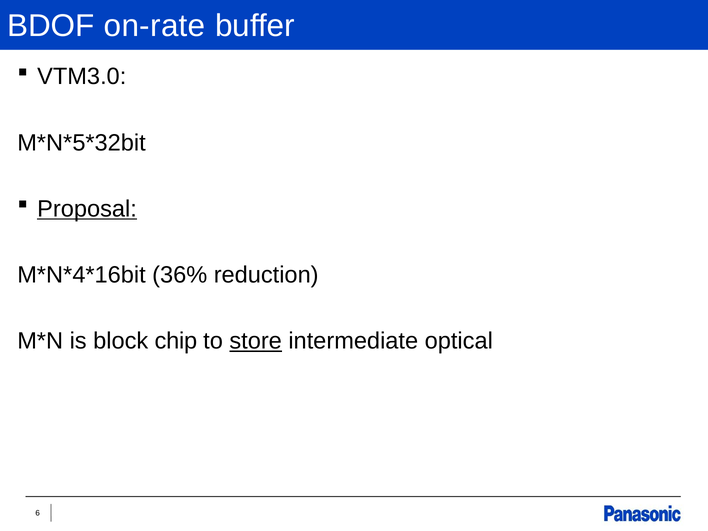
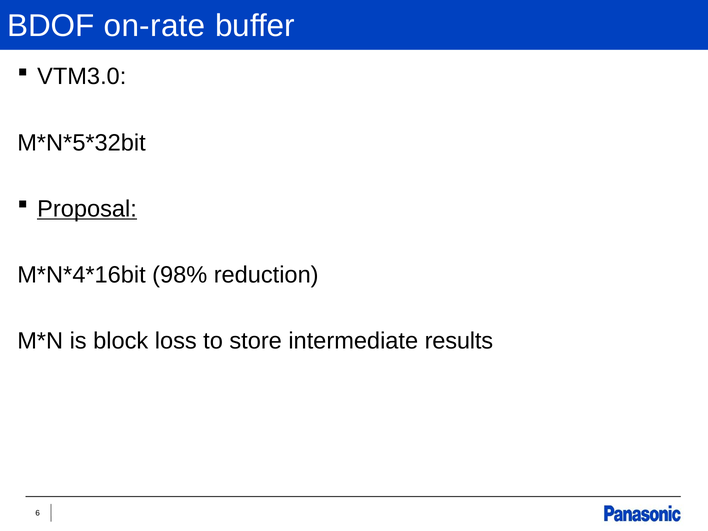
36%: 36% -> 98% (180, 275)
chip: chip -> loss (176, 341)
store underline: present -> none (256, 341)
optical: optical -> results (459, 341)
